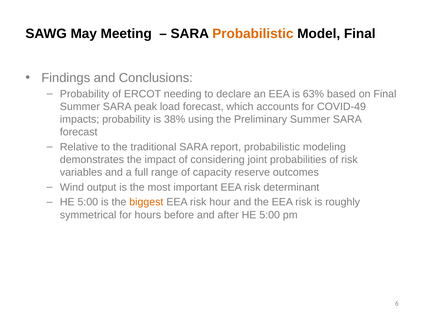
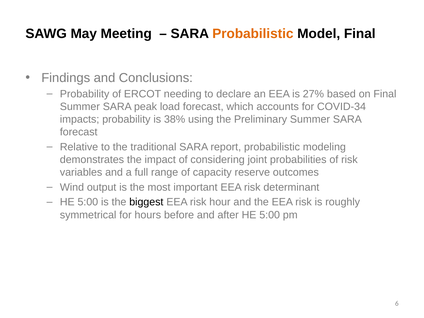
63%: 63% -> 27% (313, 94)
COVID-49: COVID-49 -> COVID-34 (341, 107)
biggest colour: orange -> black (146, 202)
